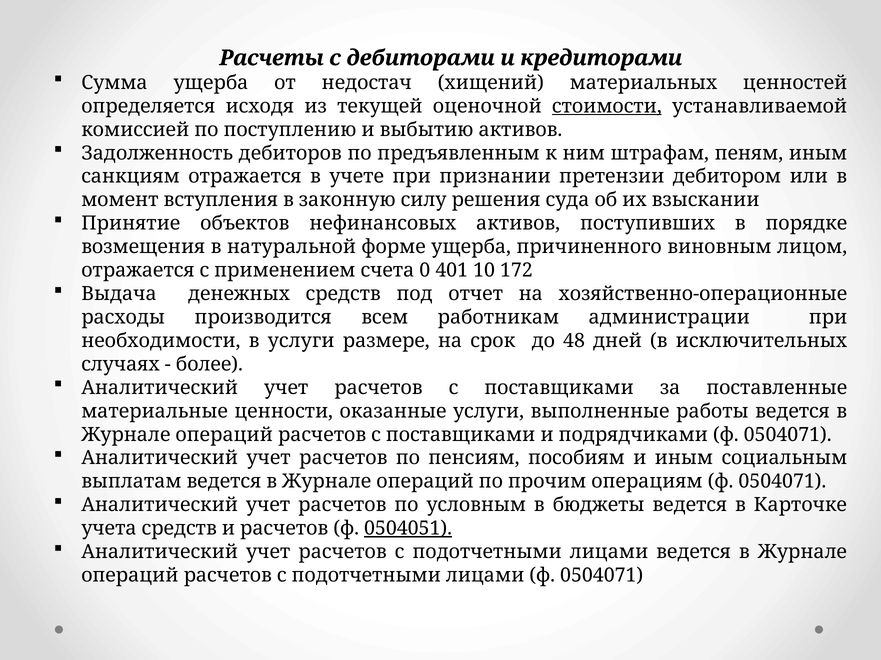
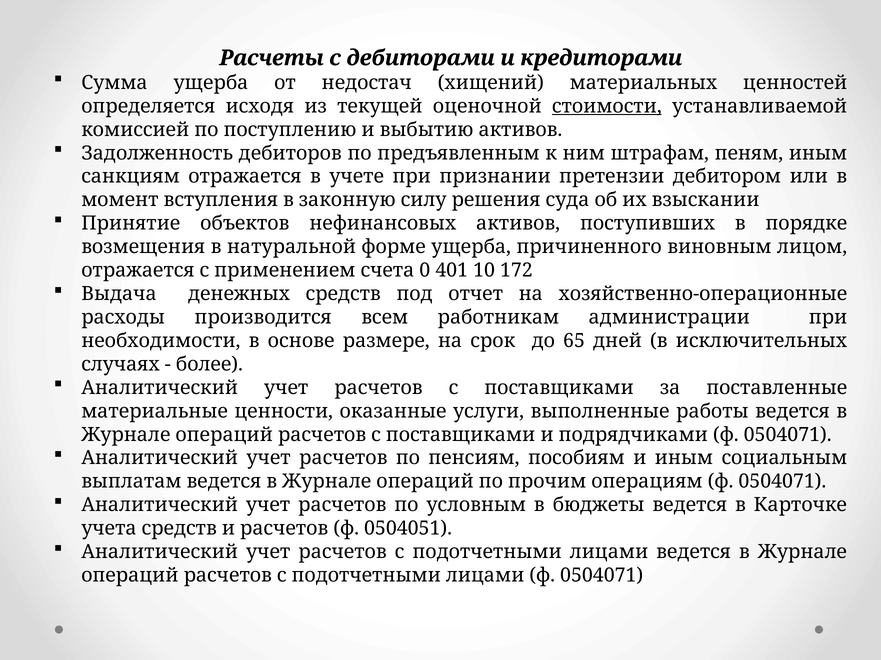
в услуги: услуги -> основе (301, 341)
48: 48 -> 65 (574, 341)
0504051 underline: present -> none (408, 529)
